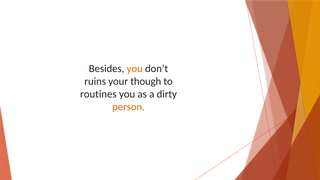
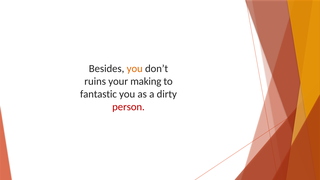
though: though -> making (146, 81)
routines: routines -> fantastic (98, 94)
person colour: orange -> red (128, 107)
